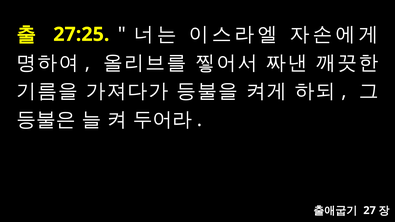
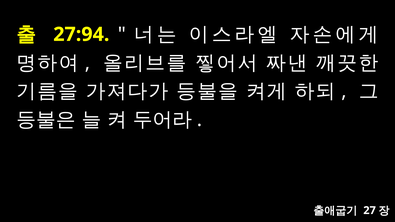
27:25: 27:25 -> 27:94 (81, 34)
